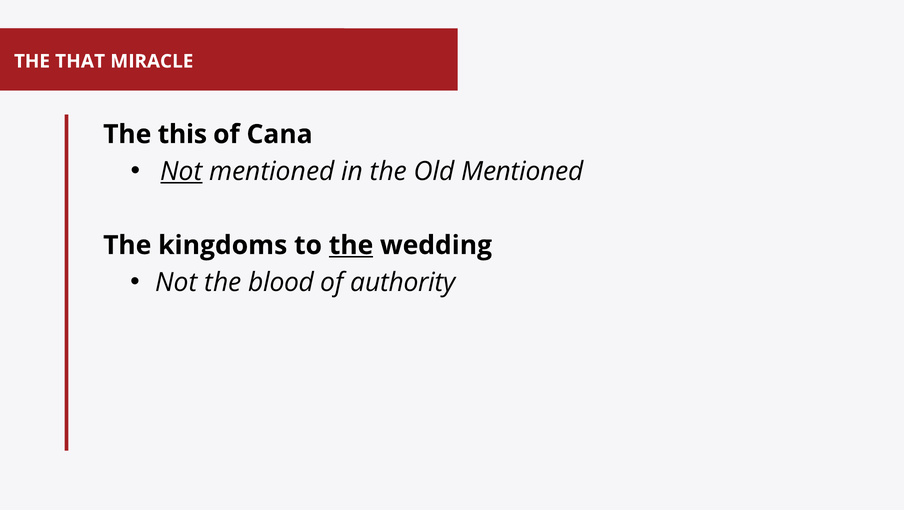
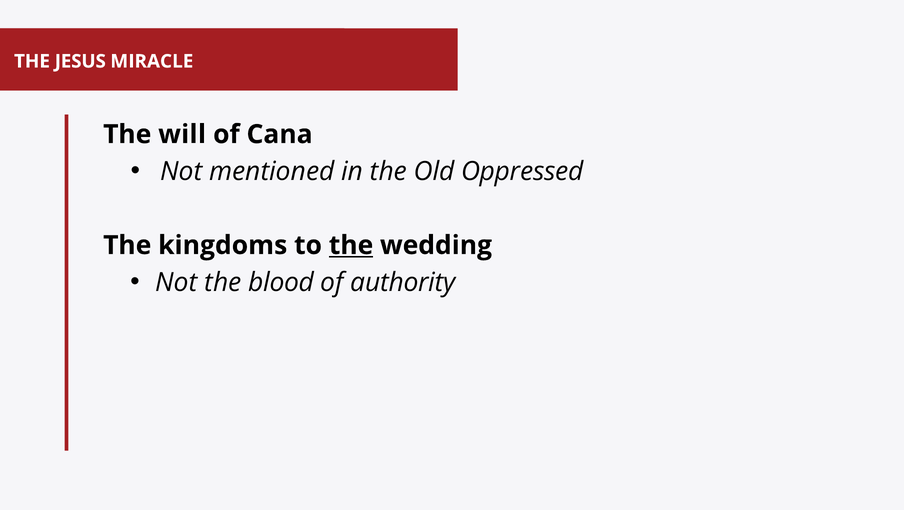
THAT: THAT -> JESUS (80, 61)
this: this -> will (182, 134)
Not underline: present -> none (181, 171)
Old Mentioned: Mentioned -> Oppressed (522, 171)
